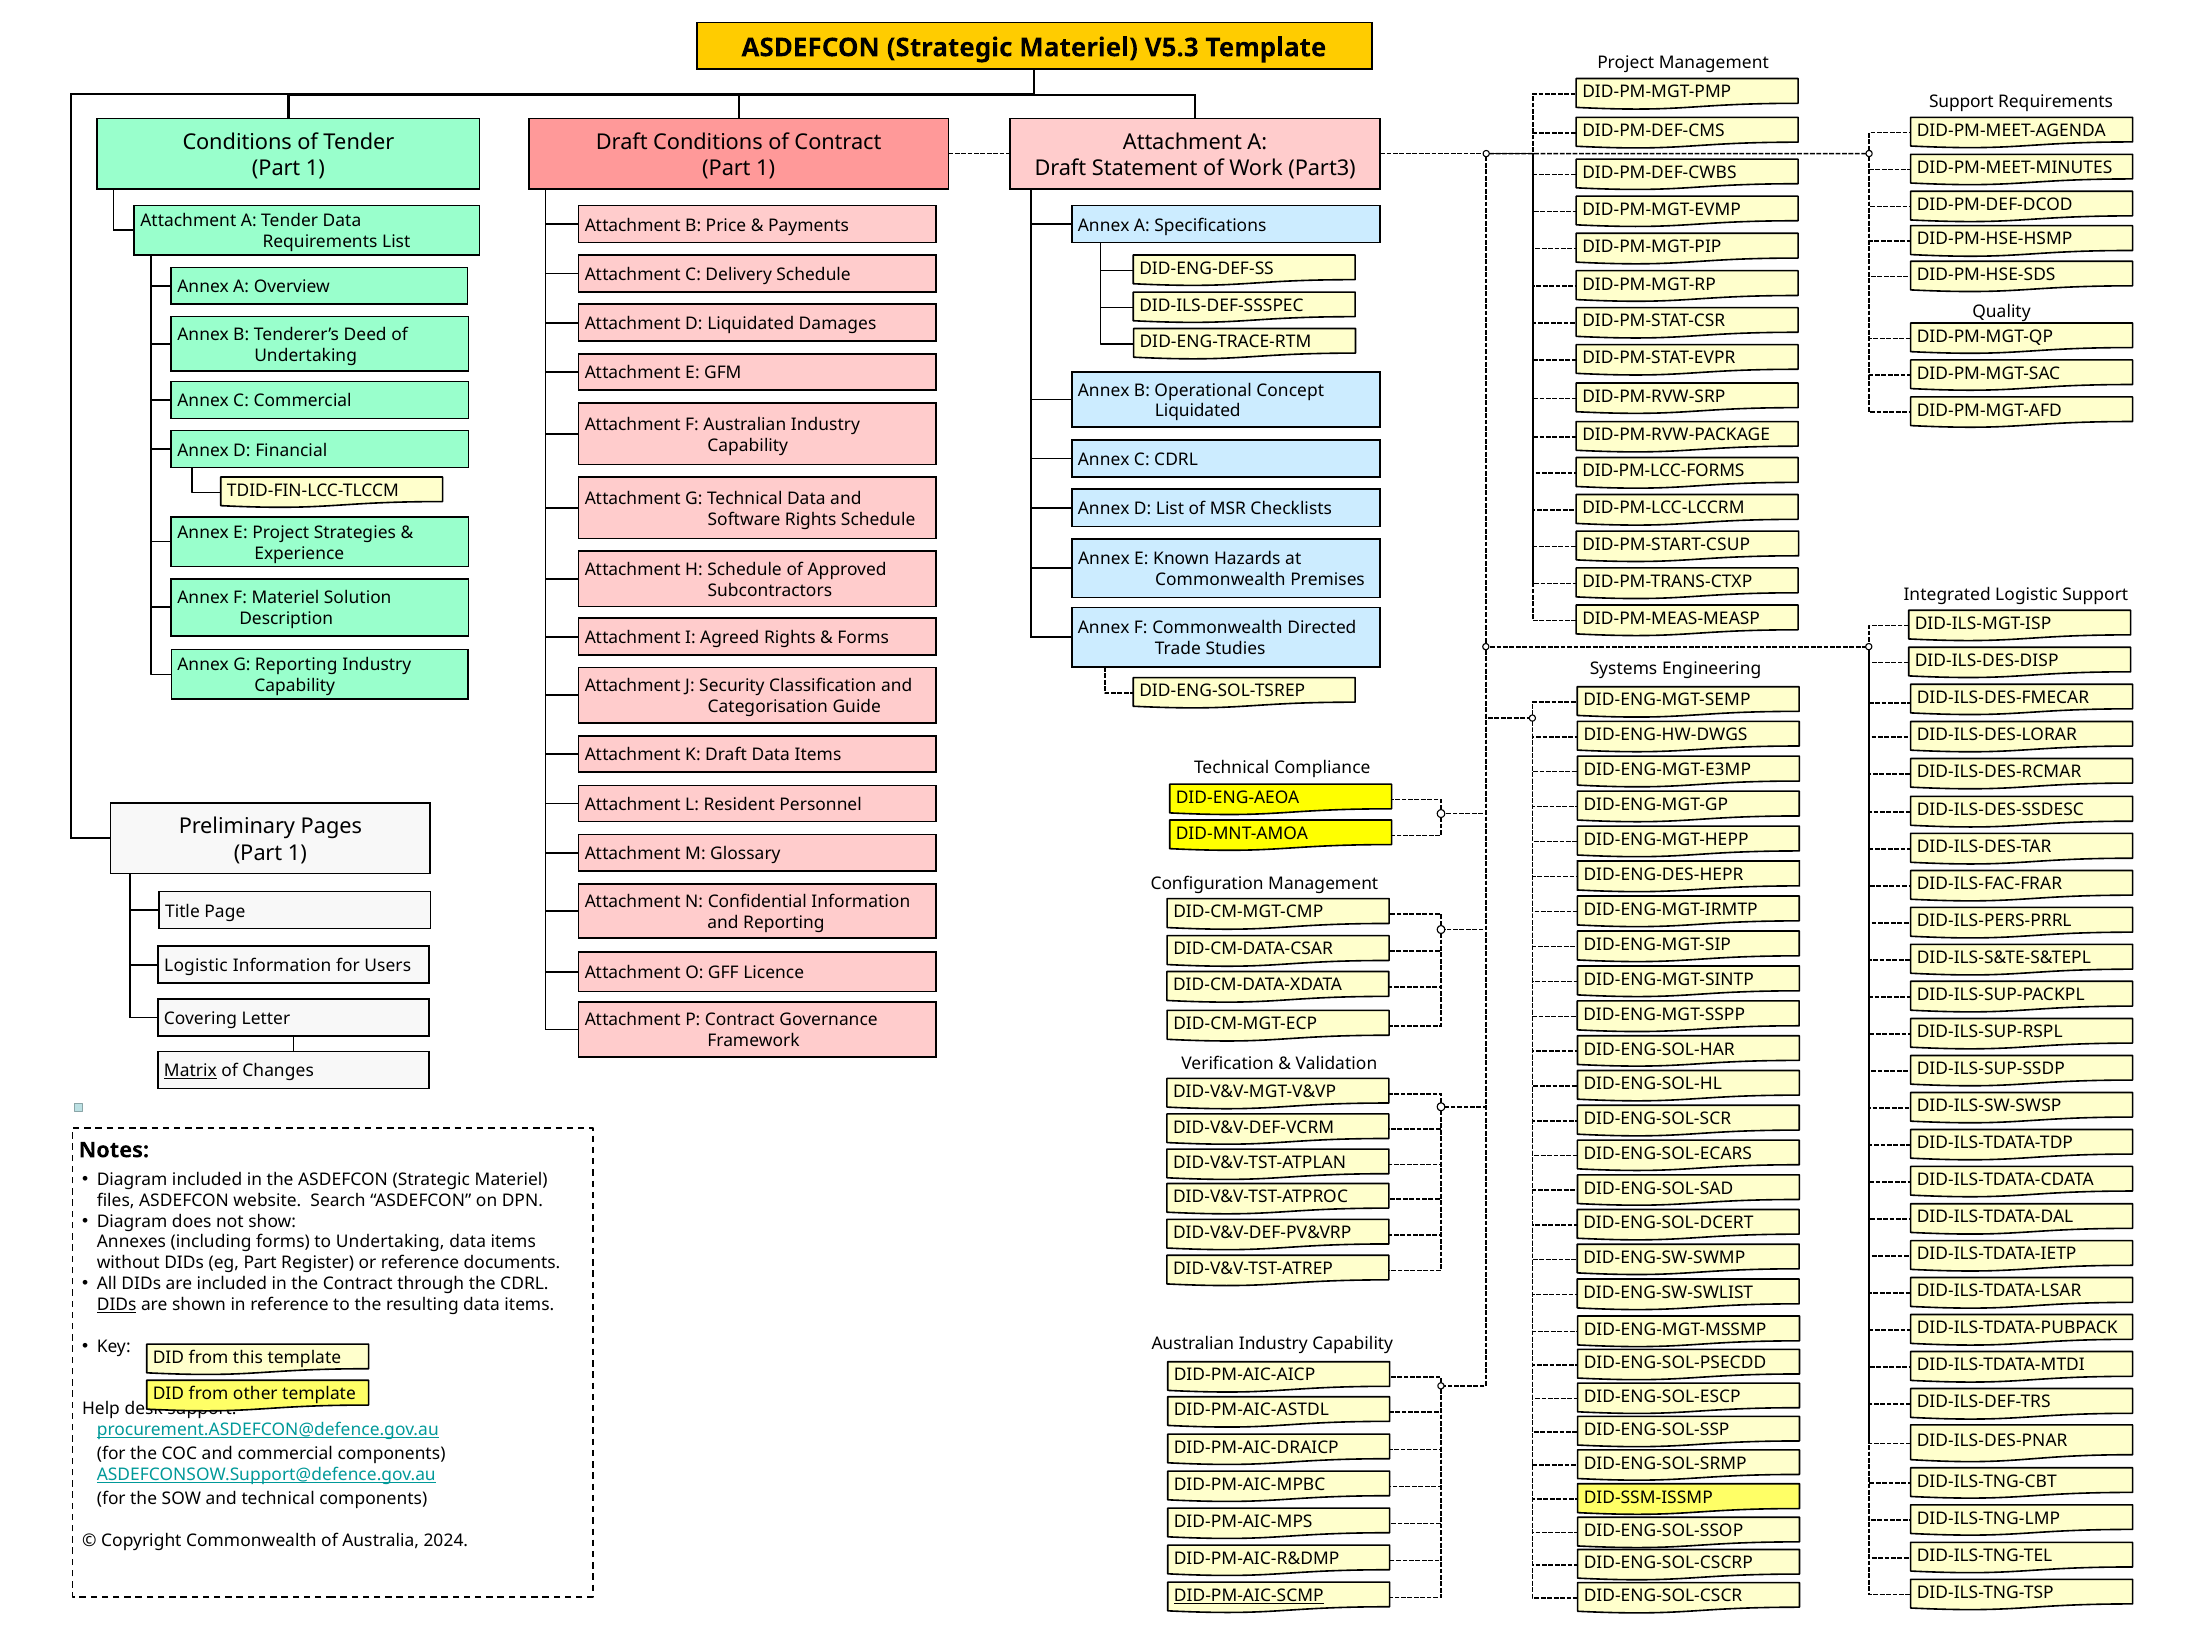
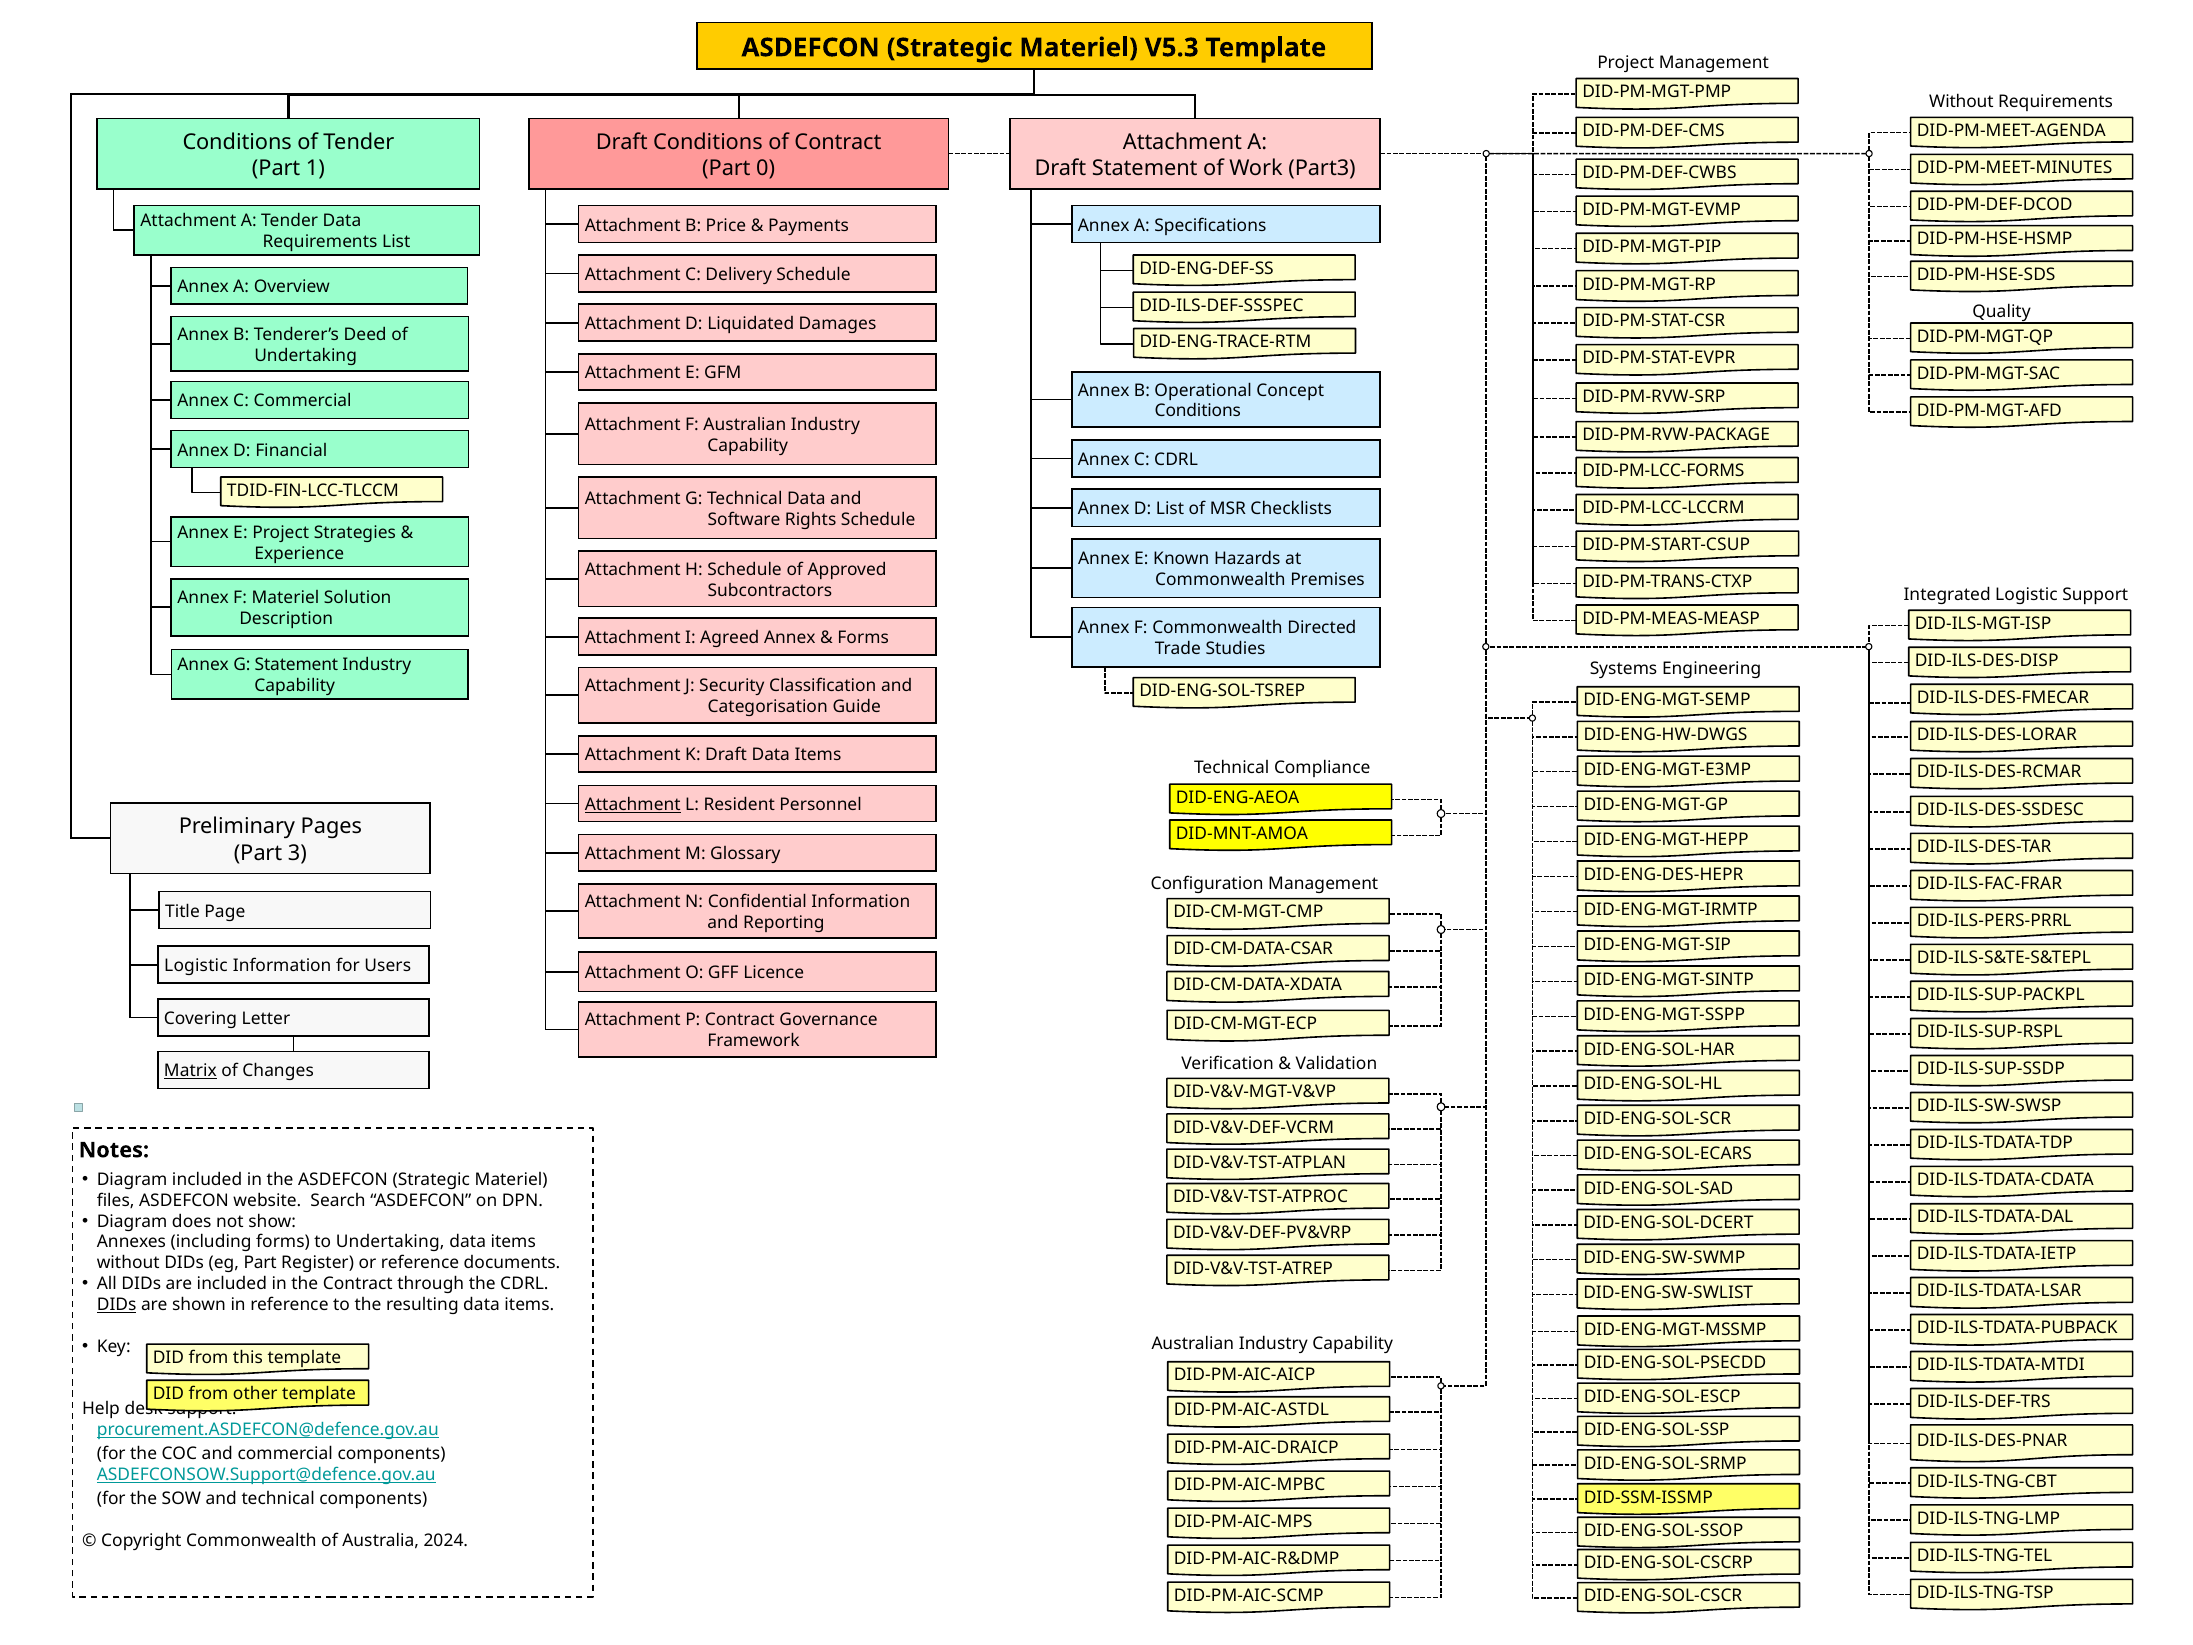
Support: Support -> Without (1961, 102)
1: 1 -> 0 (766, 168)
Liquidated: Liquidated -> Conditions (1198, 411)
Agreed Rights: Rights -> Annex (790, 638)
G Reporting: Reporting -> Statement (296, 665)
Attachment underline: none -> present (633, 805)
1: 1 -> 3 (297, 853)
DID-PM-AIC-SCMP underline: present -> none (1249, 1595)
